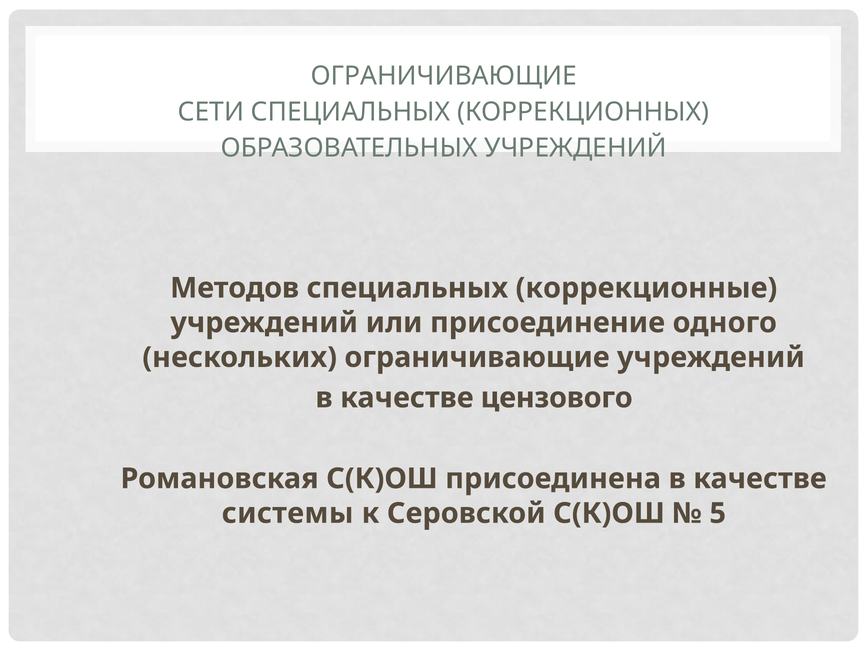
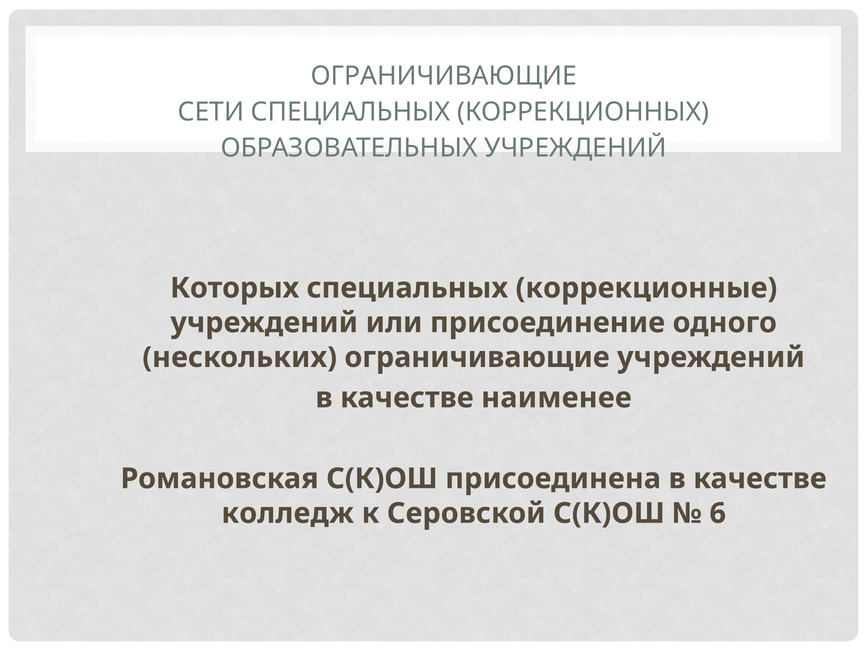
Методов: Методов -> Которых (235, 288)
цензового: цензового -> наименее (556, 398)
системы: системы -> колледж (288, 514)
5: 5 -> 6 (718, 514)
